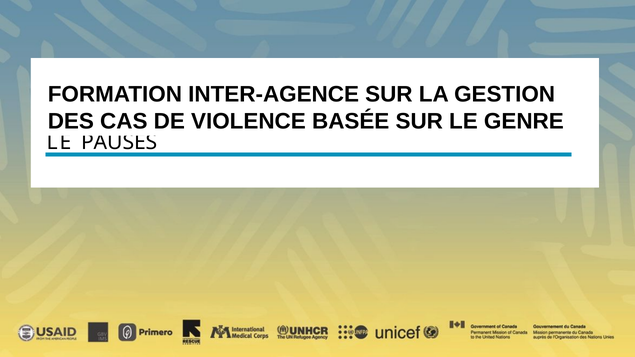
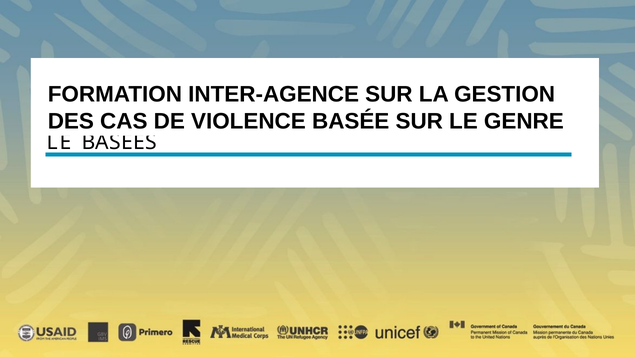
PAUSES: PAUSES -> BASÉES (119, 142)
